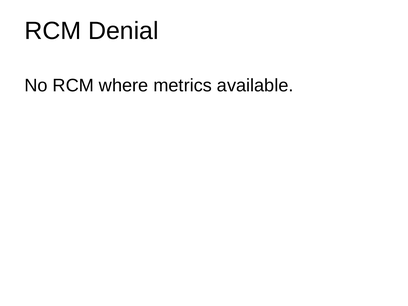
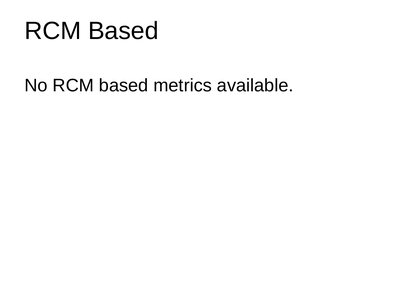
Denial: Denial -> Based (123, 31)
No RCM where: where -> based (124, 86)
